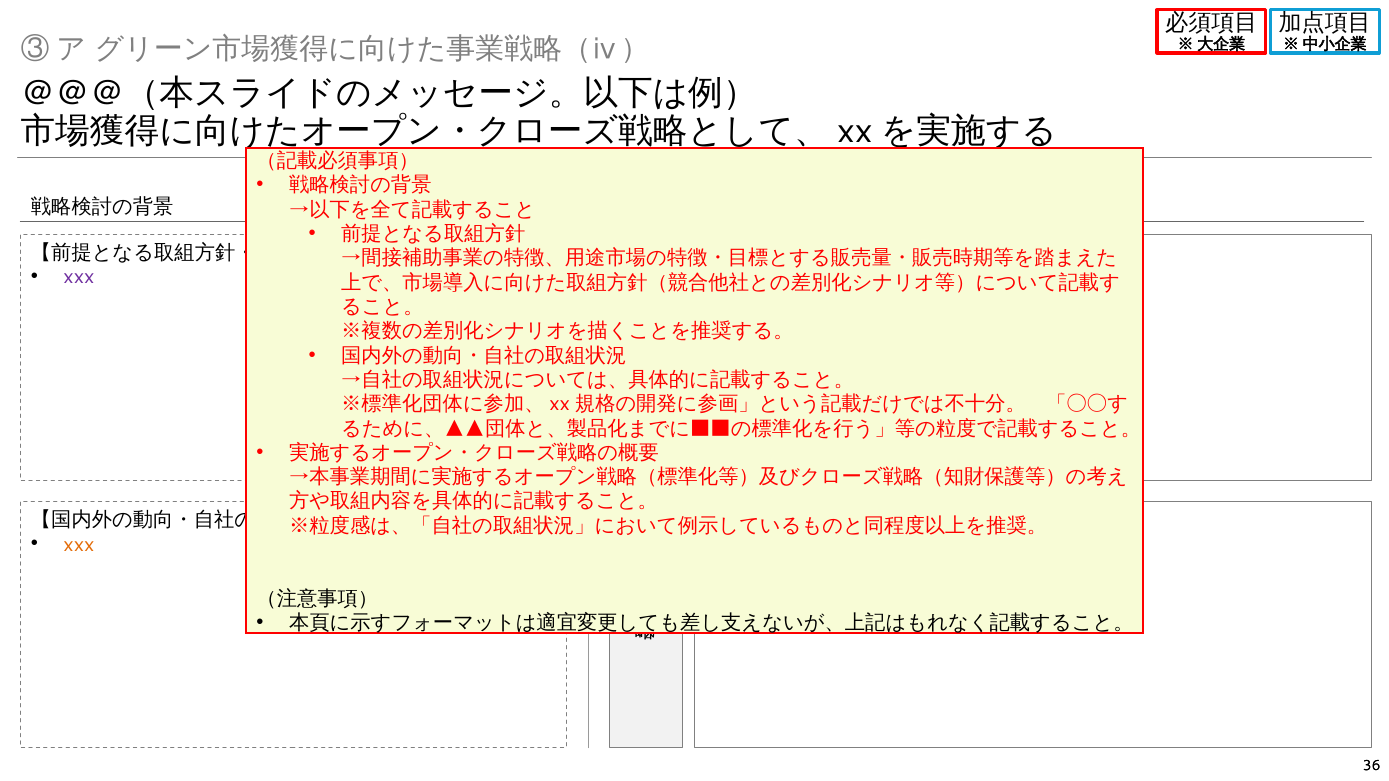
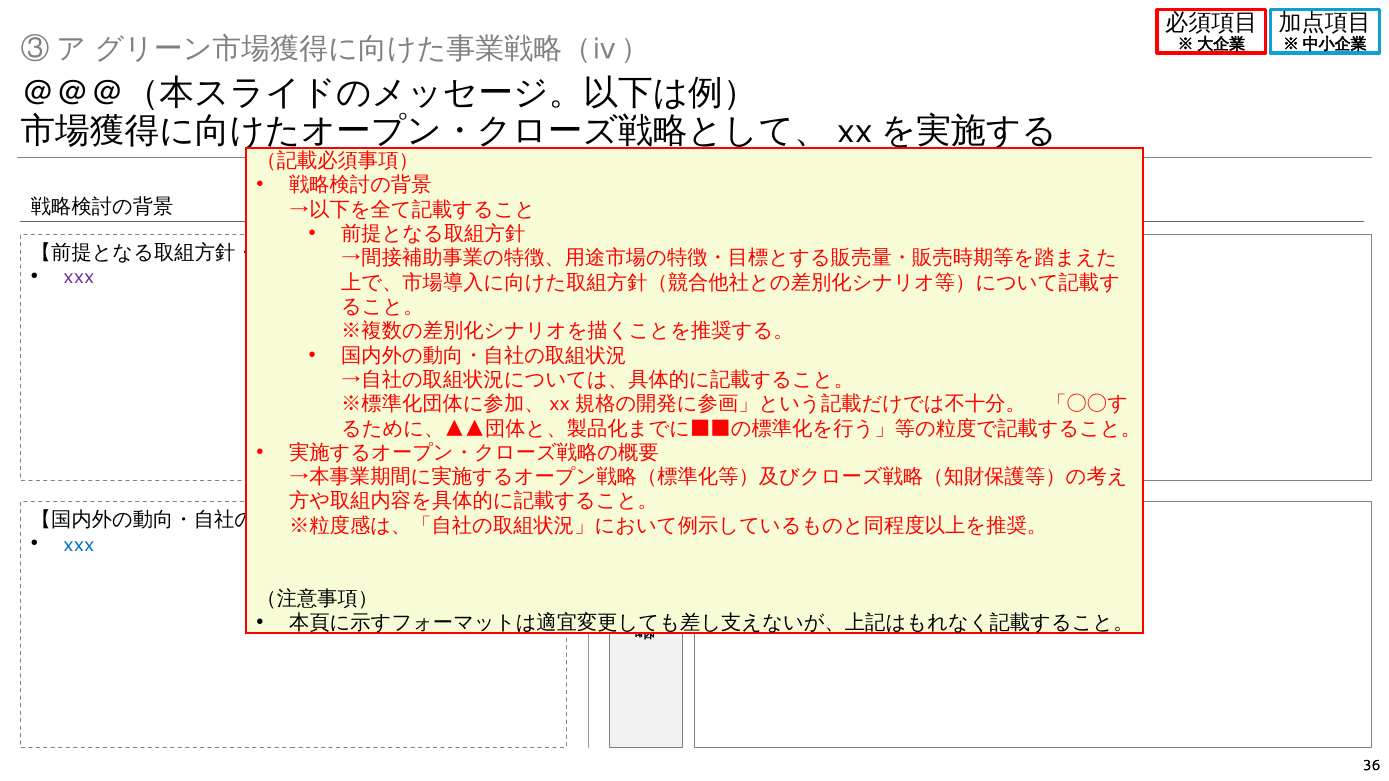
xxx colour: orange -> blue (79, 545)
